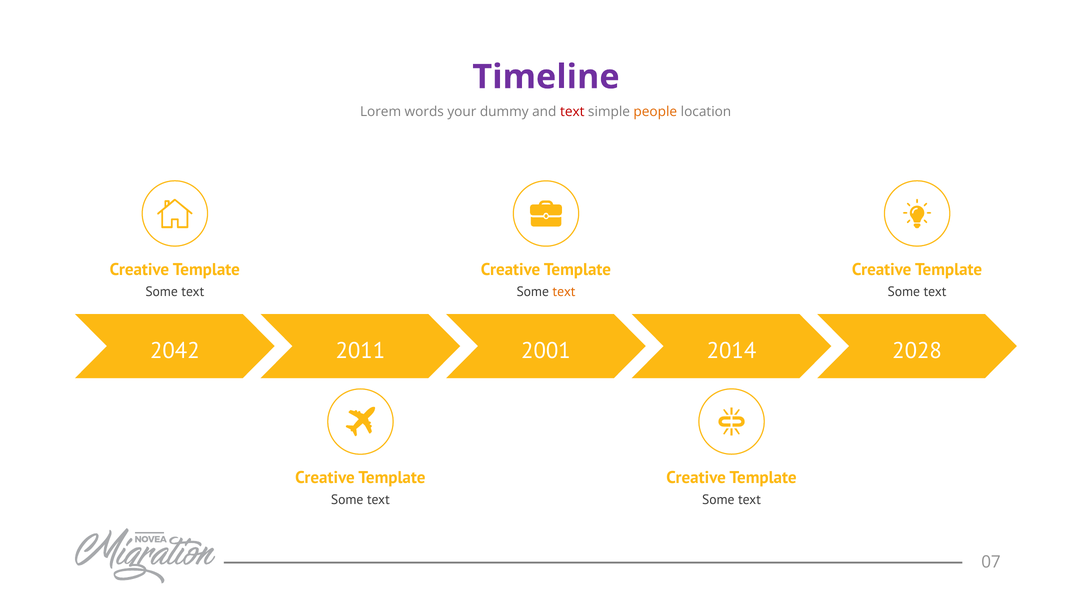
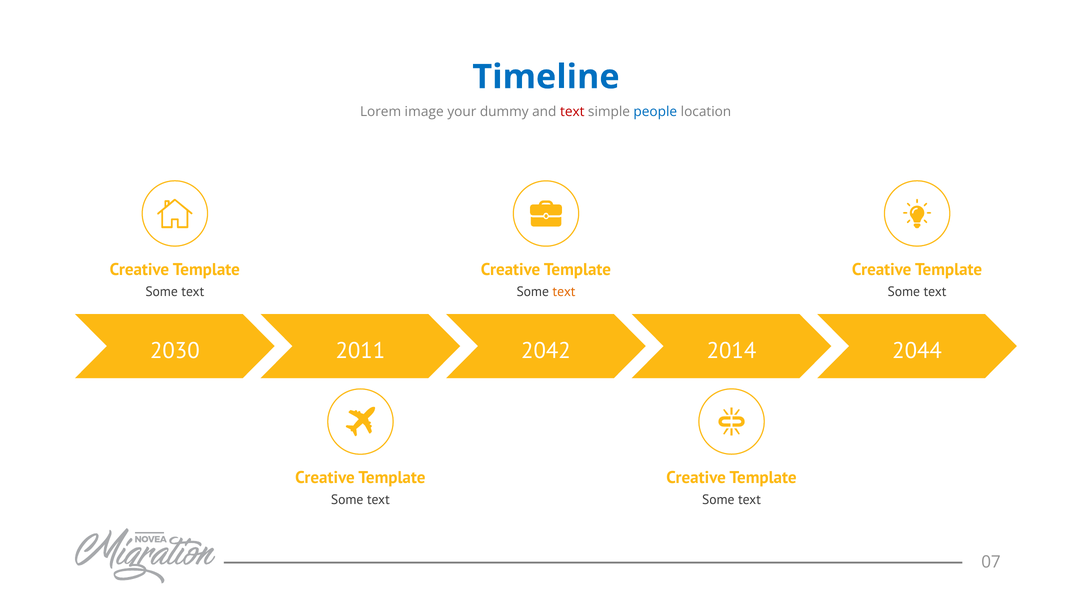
Timeline colour: purple -> blue (546, 77)
words: words -> image (424, 112)
people colour: orange -> blue (655, 112)
2042: 2042 -> 2030 (175, 351)
2001: 2001 -> 2042 (546, 351)
2028: 2028 -> 2044 (917, 351)
